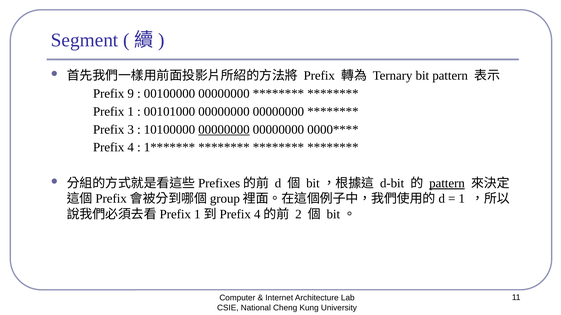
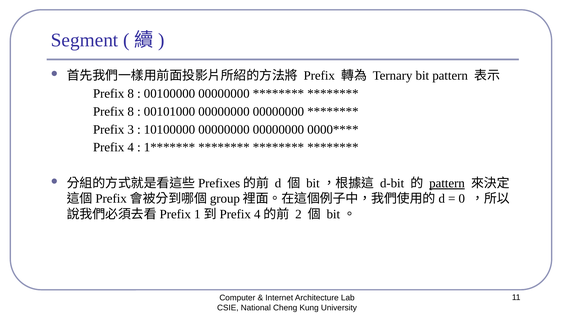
9: 9 -> 8 (131, 94)
1: 1 -> 8 (131, 112)
00000000 underline: present -> none (224, 130)
1: 1 -> 0 (462, 199)
